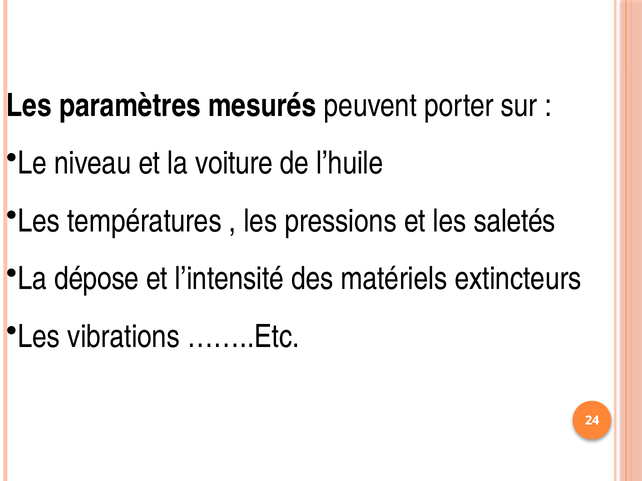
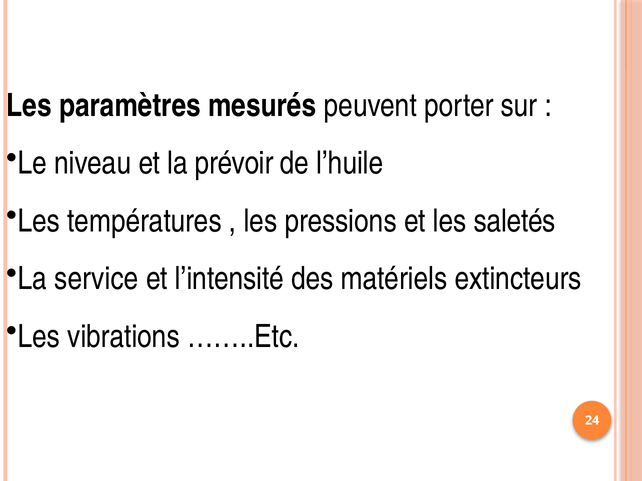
voiture: voiture -> prévoir (234, 163)
dépose: dépose -> service (96, 279)
